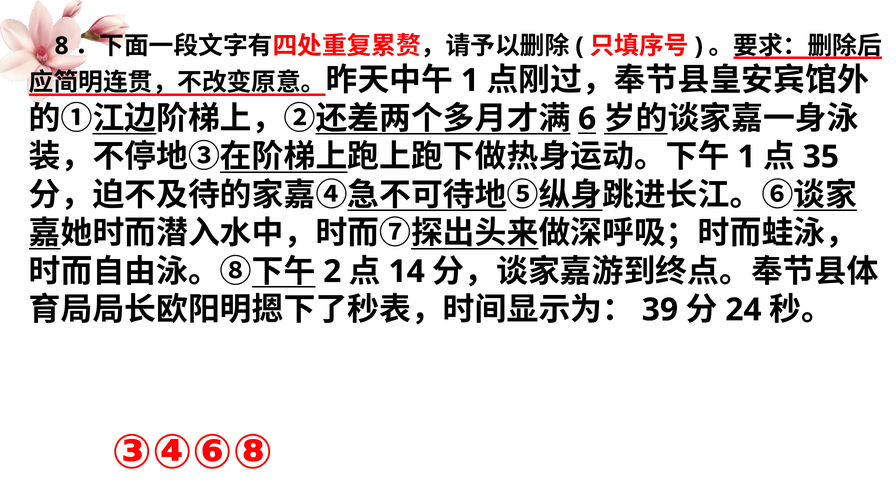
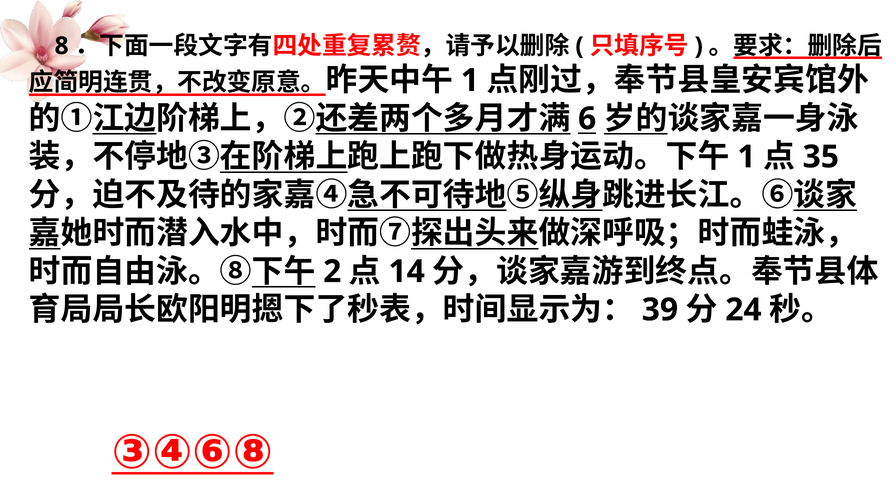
③④⑥⑧ underline: none -> present (192, 453)
